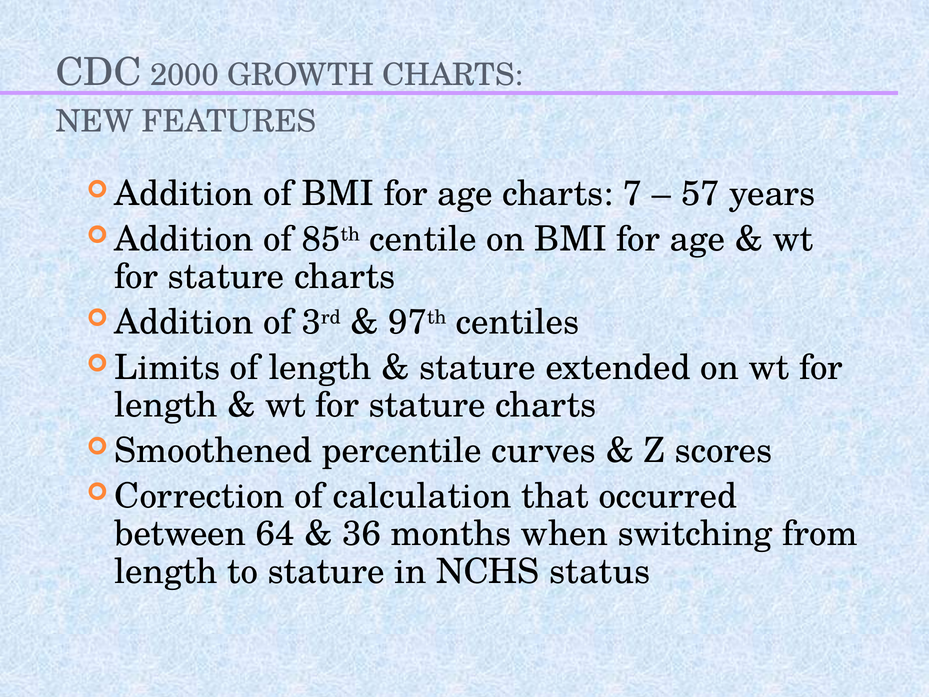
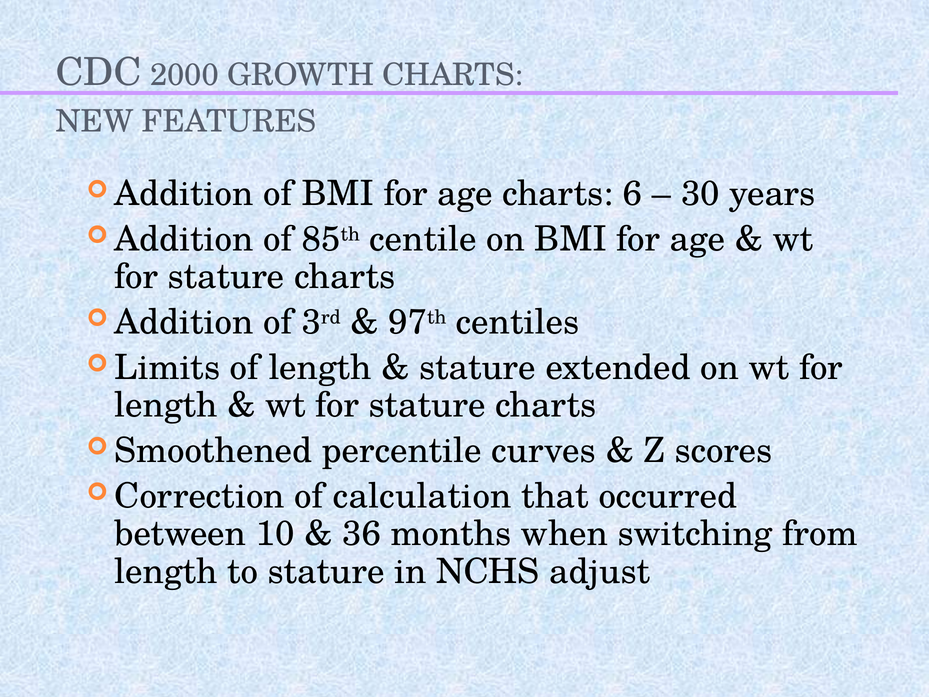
7: 7 -> 6 (633, 194)
57: 57 -> 30 (700, 194)
64: 64 -> 10 (275, 534)
status: status -> adjust (600, 571)
